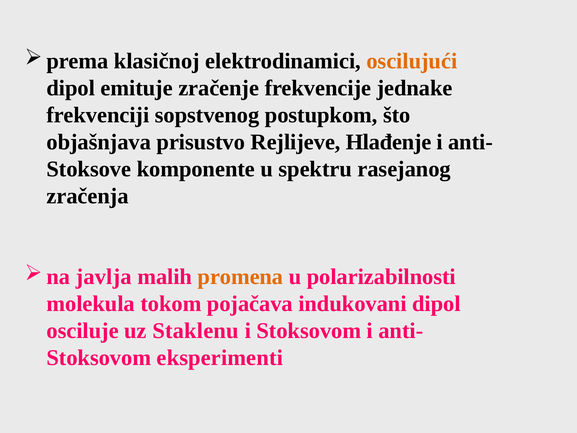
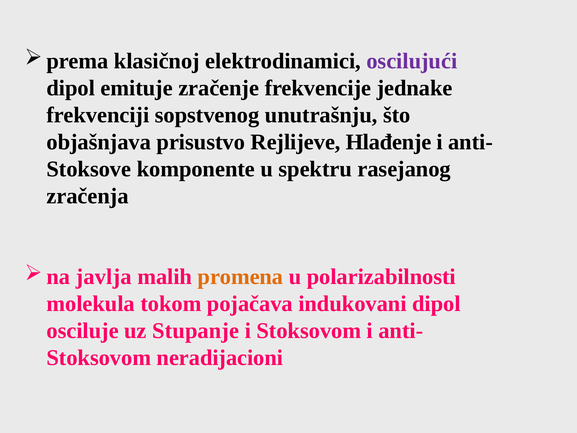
oscilujući colour: orange -> purple (412, 61)
postupkom: postupkom -> unutrašnju (321, 115)
Staklenu: Staklenu -> Stupanje (196, 331)
eksperimenti: eksperimenti -> neradijacioni (220, 357)
